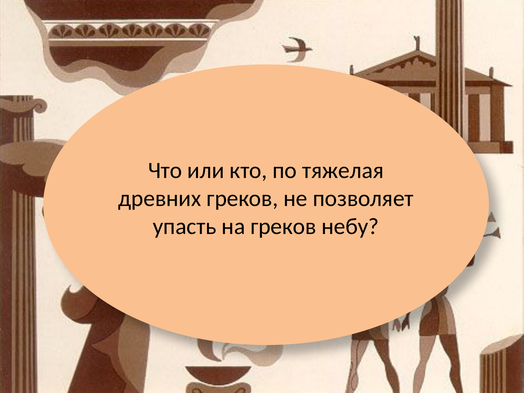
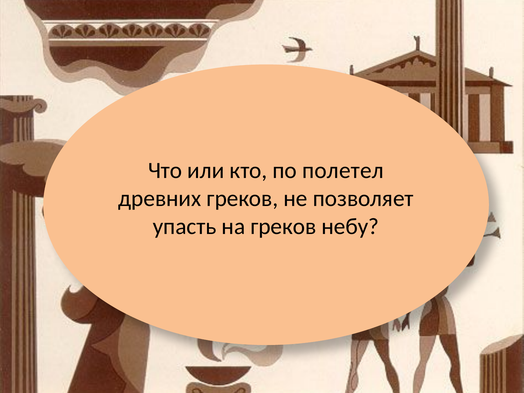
тяжелая: тяжелая -> полетел (343, 171)
